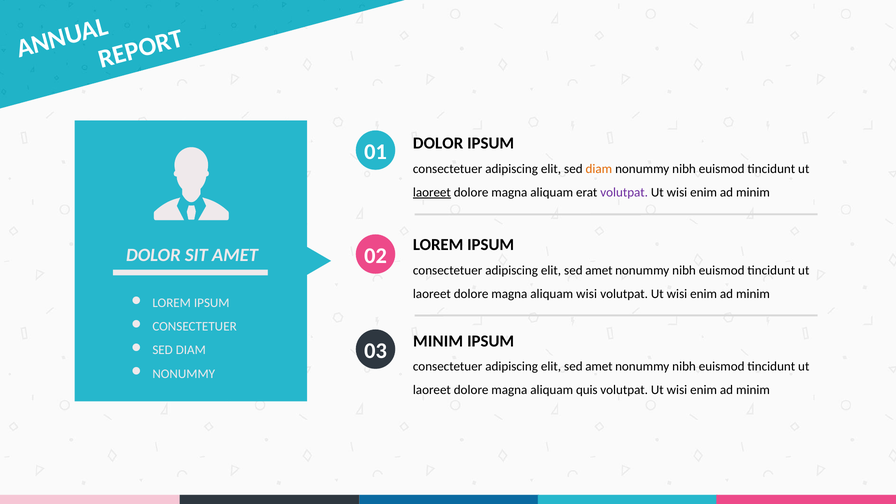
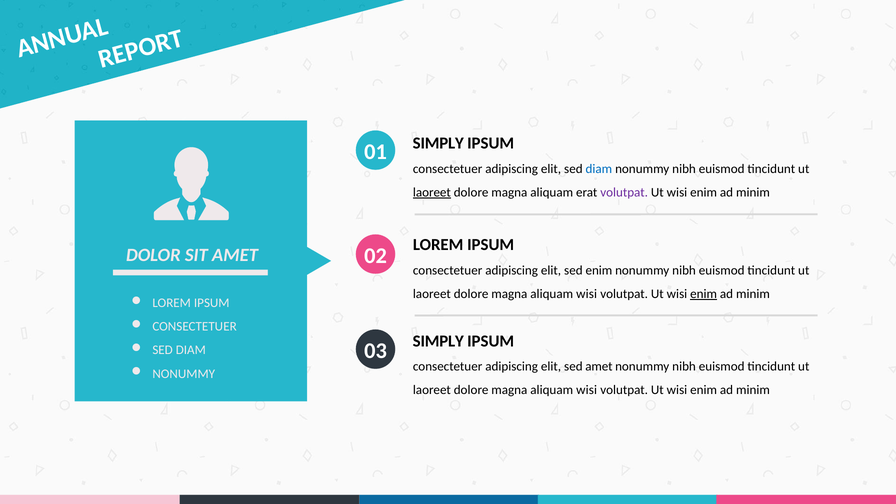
DOLOR: DOLOR -> SIMPLY (438, 143)
diam colour: orange -> blue (599, 169)
amet: amet -> enim (599, 270)
enim underline: none -> present (704, 294)
MINIM: MINIM -> SIMPLY (438, 341)
quis: quis -> wisi (587, 390)
